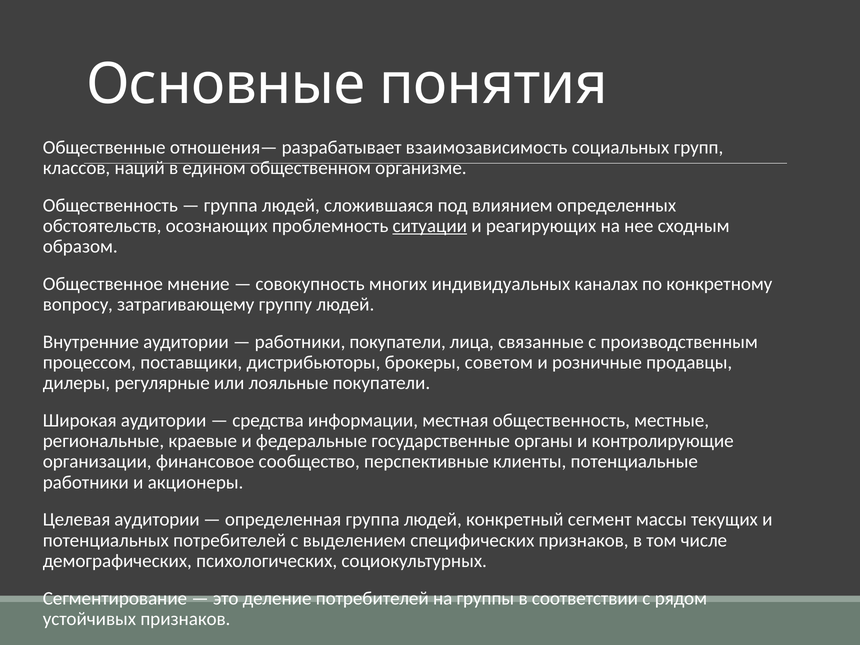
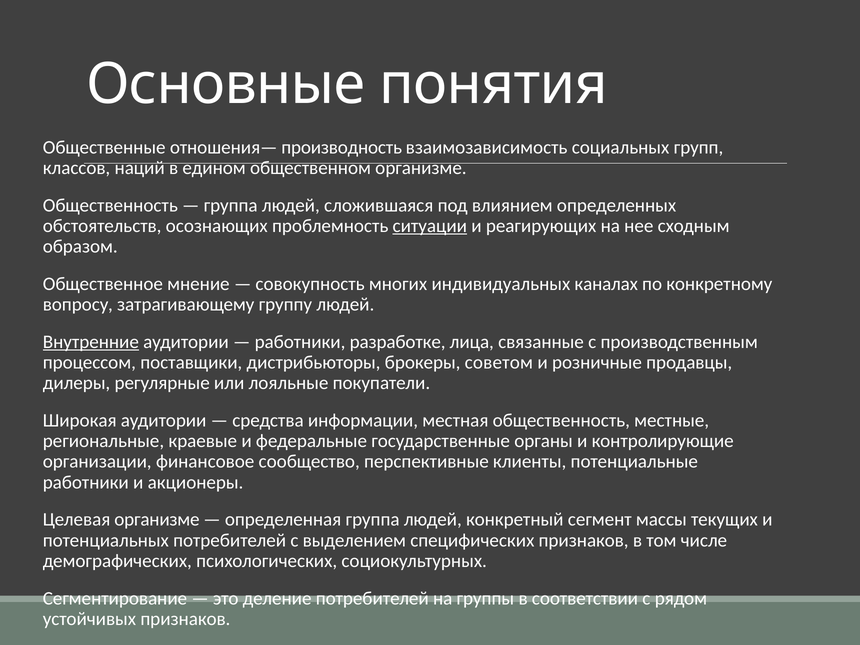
разрабатывает: разрабатывает -> производность (342, 147)
Внутренние underline: none -> present (91, 342)
работники покупатели: покупатели -> разработке (398, 342)
Целевая аудитории: аудитории -> организме (157, 520)
